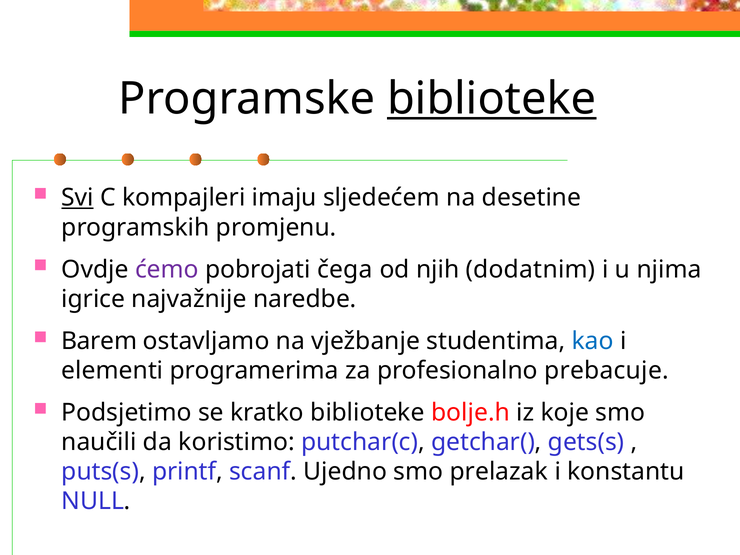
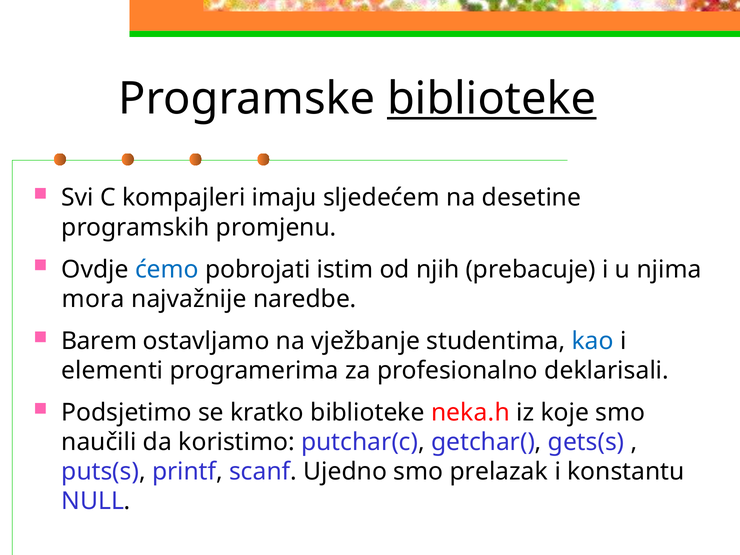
Svi underline: present -> none (78, 198)
ćemo colour: purple -> blue (167, 269)
čega: čega -> istim (345, 269)
dodatnim: dodatnim -> prebacuje (531, 269)
igrice: igrice -> mora (93, 299)
prebacuje: prebacuje -> deklarisali (607, 370)
bolje.h: bolje.h -> neka.h (470, 412)
